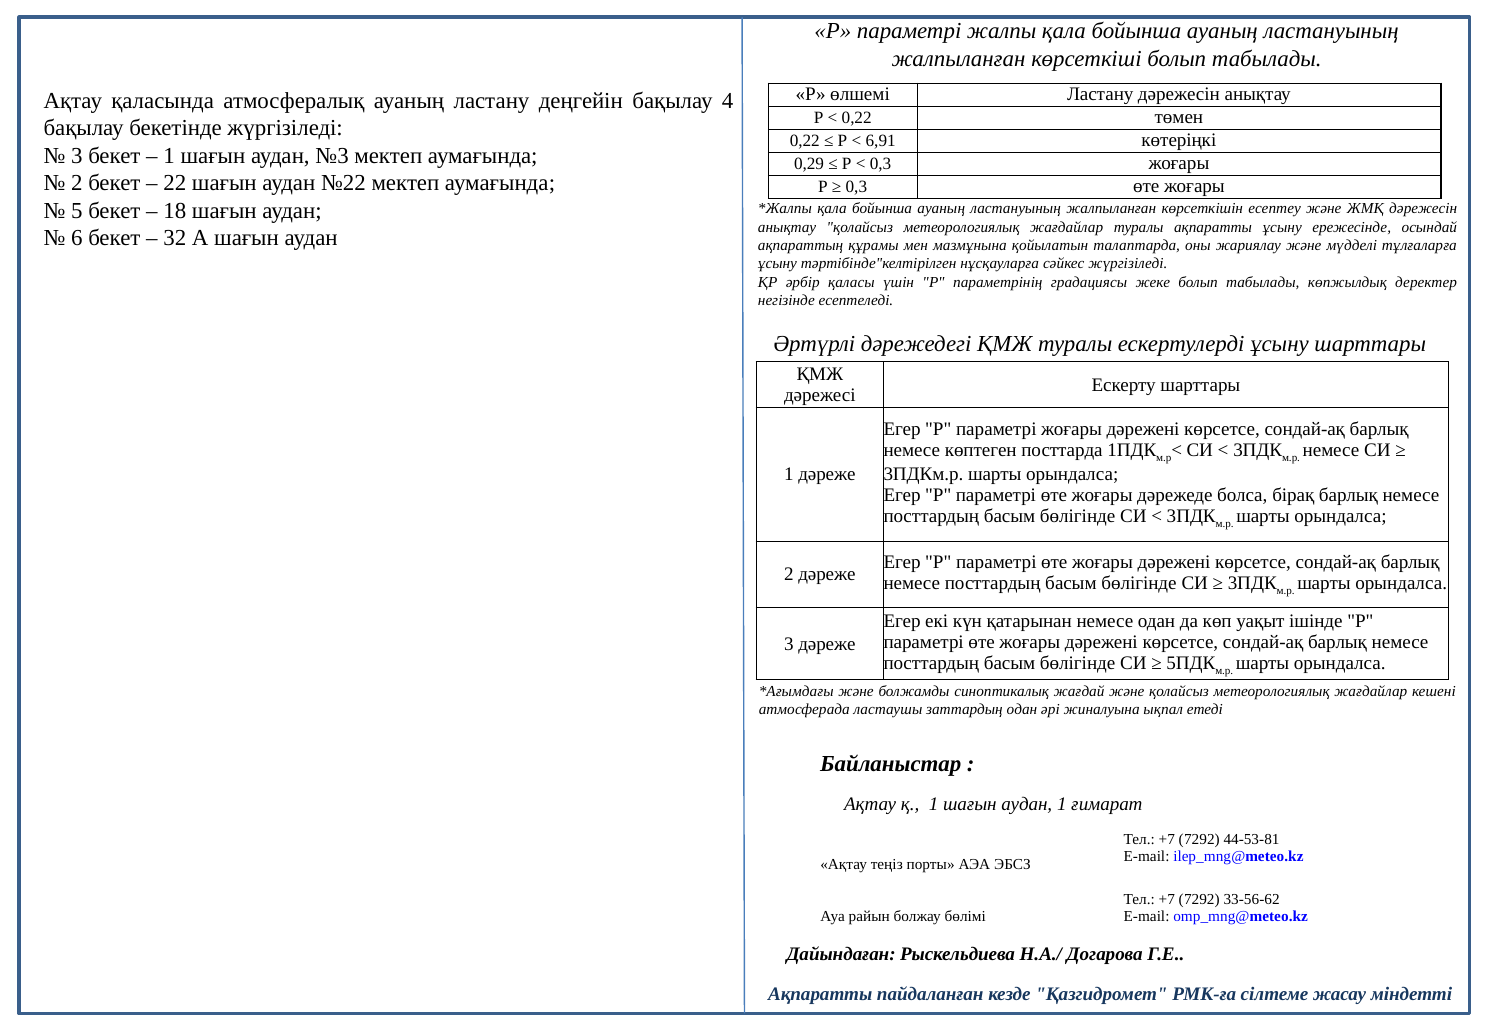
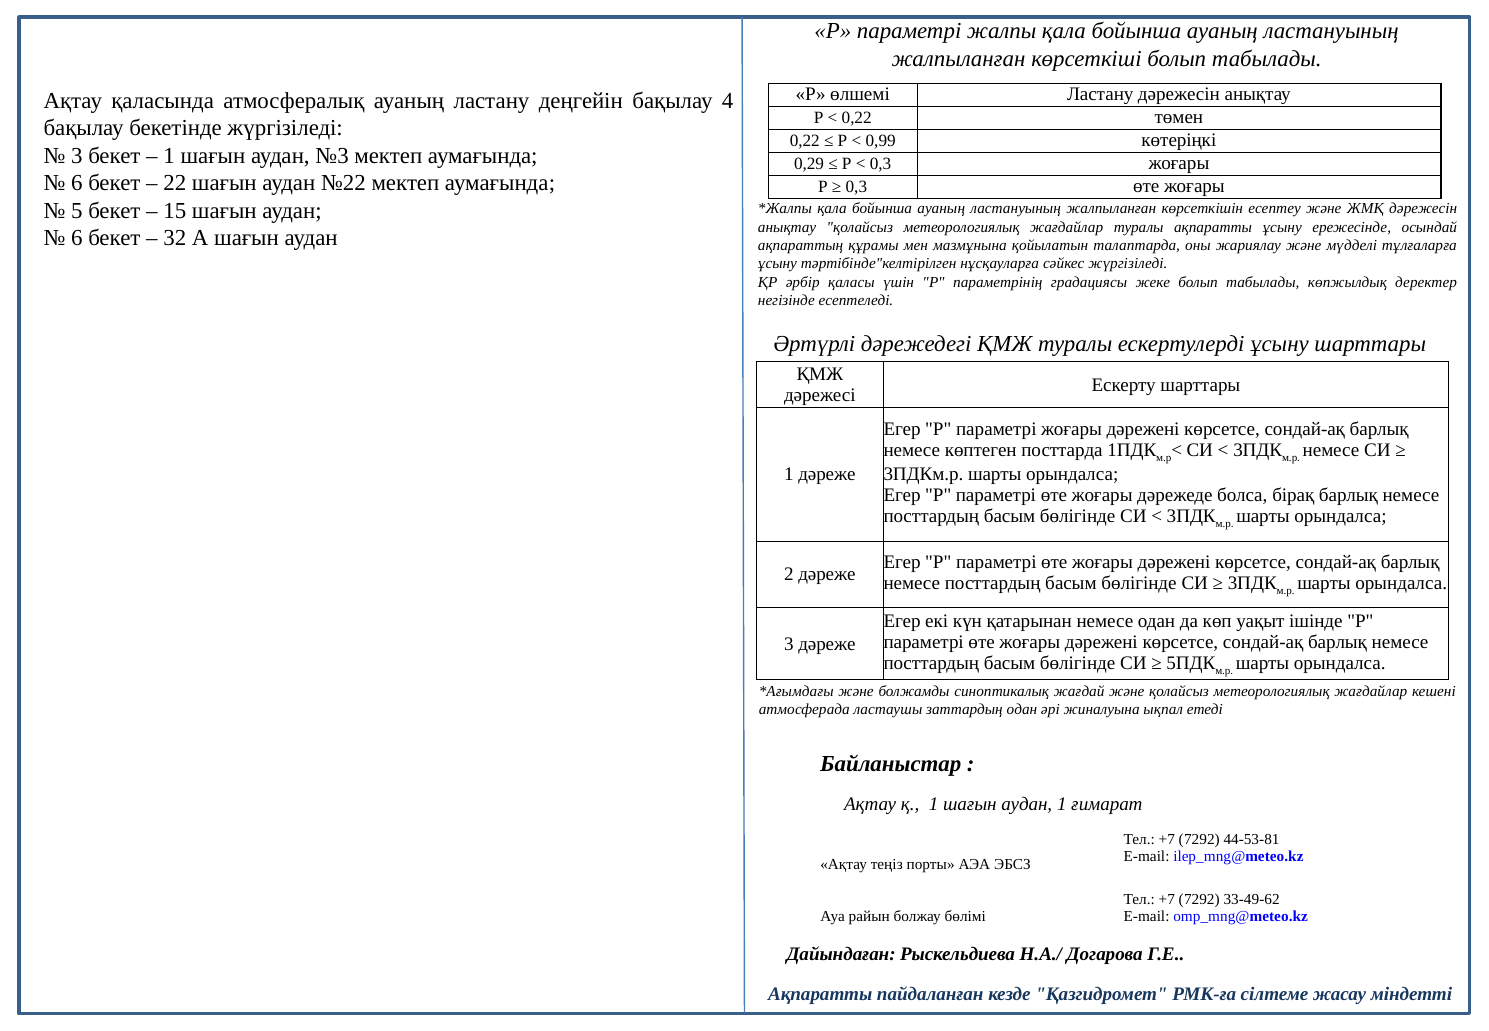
6,91: 6,91 -> 0,99 (881, 141)
2: 2 -> 6 (77, 183)
18: 18 -> 15 (175, 211)
33-56-62: 33-56-62 -> 33-49-62 (1252, 899)
